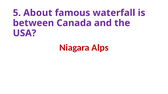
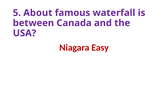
Alps: Alps -> Easy (100, 48)
